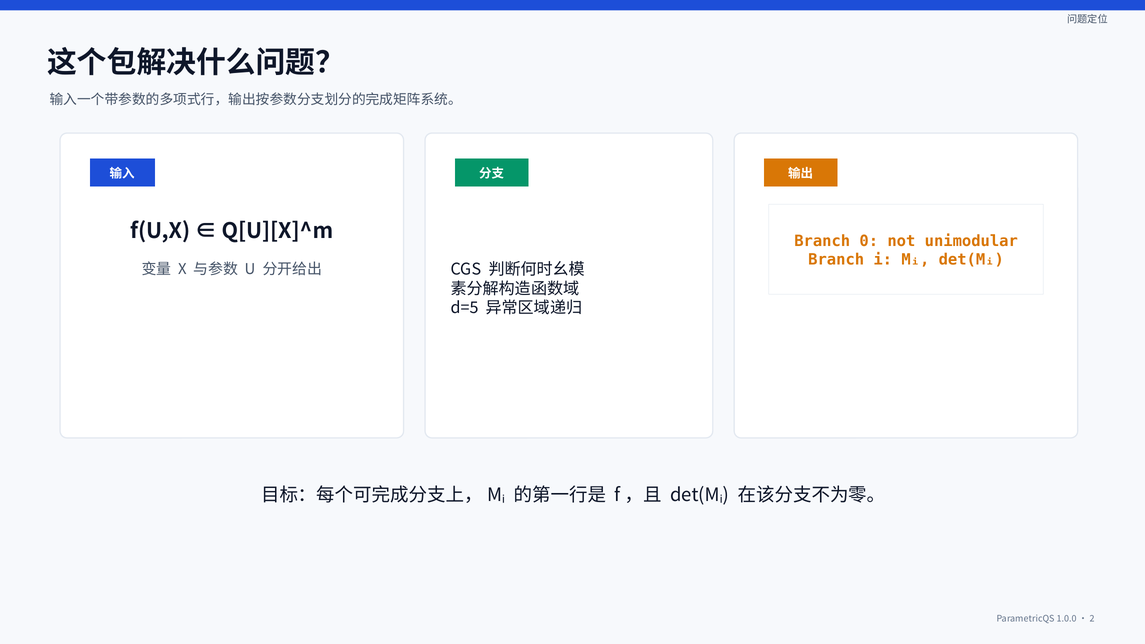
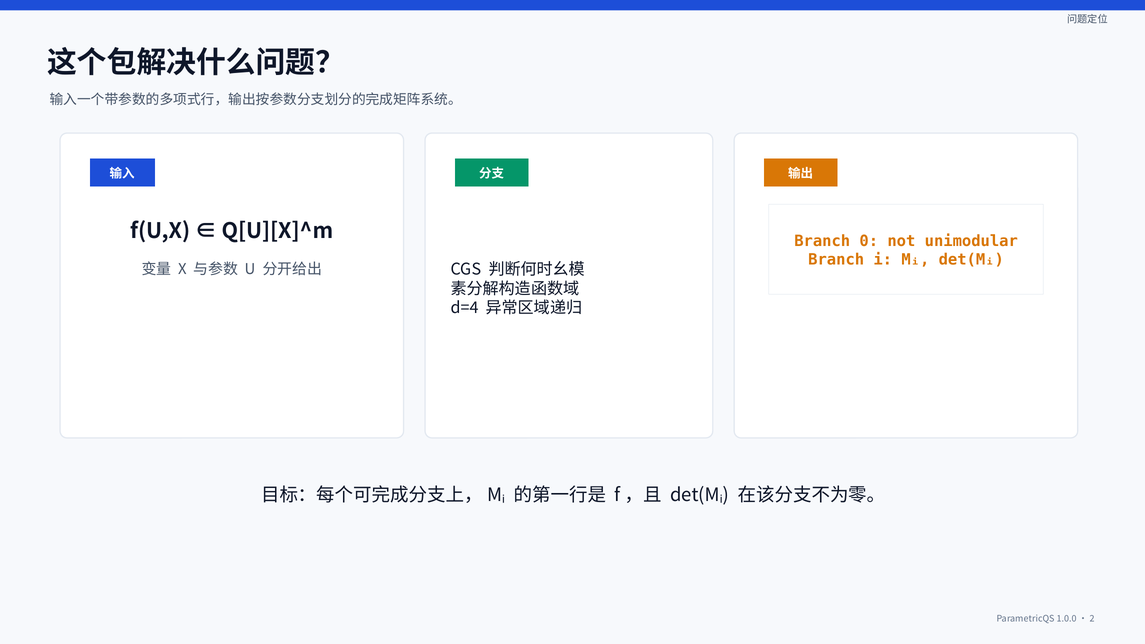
d=5: d=5 -> d=4 (465, 308)
